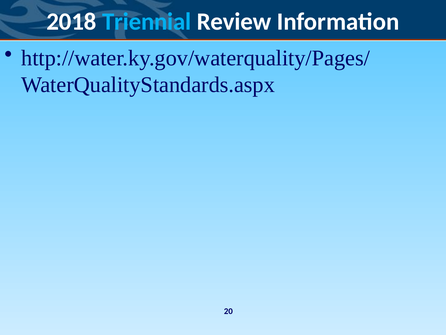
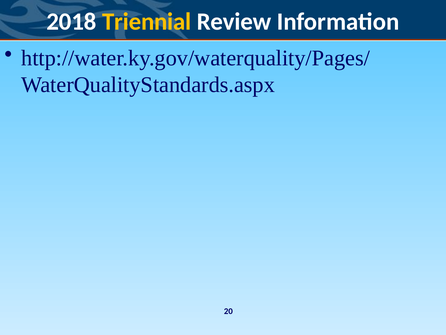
Triennial colour: light blue -> yellow (147, 22)
